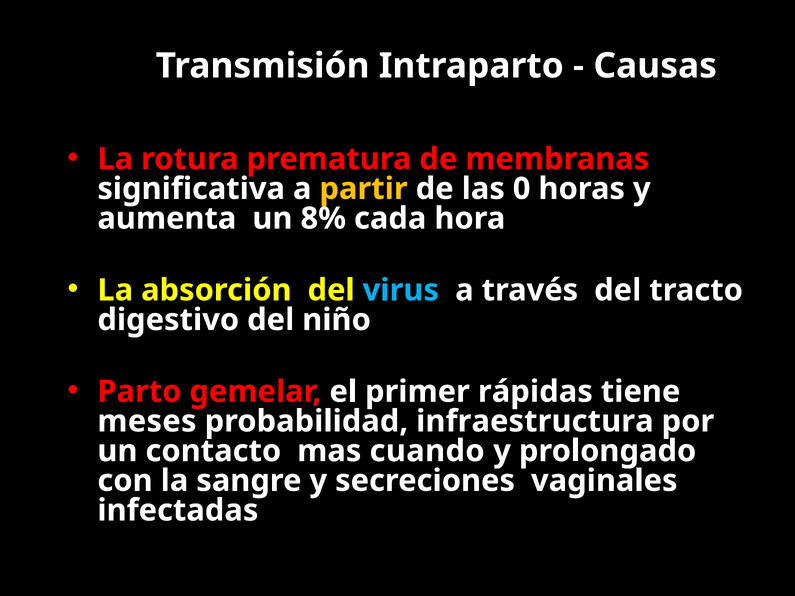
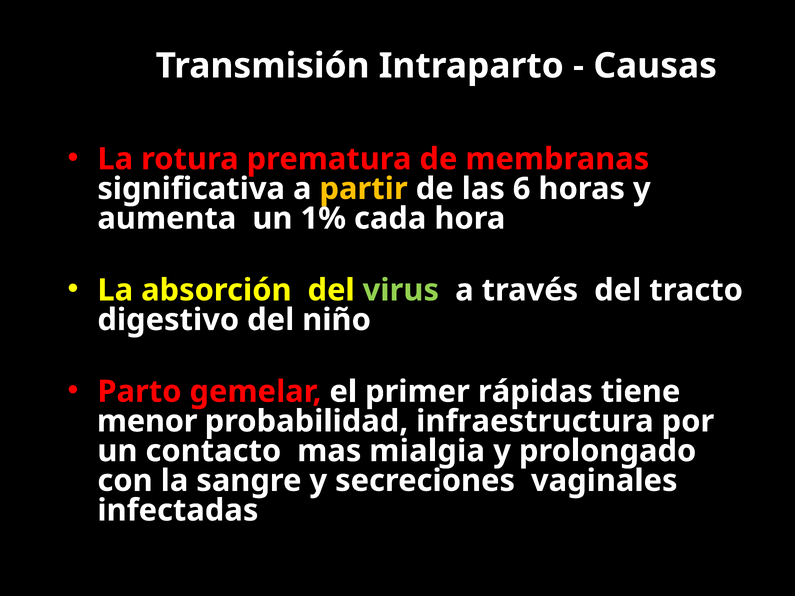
0: 0 -> 6 (522, 189)
8%: 8% -> 1% (323, 219)
virus colour: light blue -> light green (401, 290)
meses: meses -> menor (147, 421)
cuando: cuando -> mialgia (427, 451)
